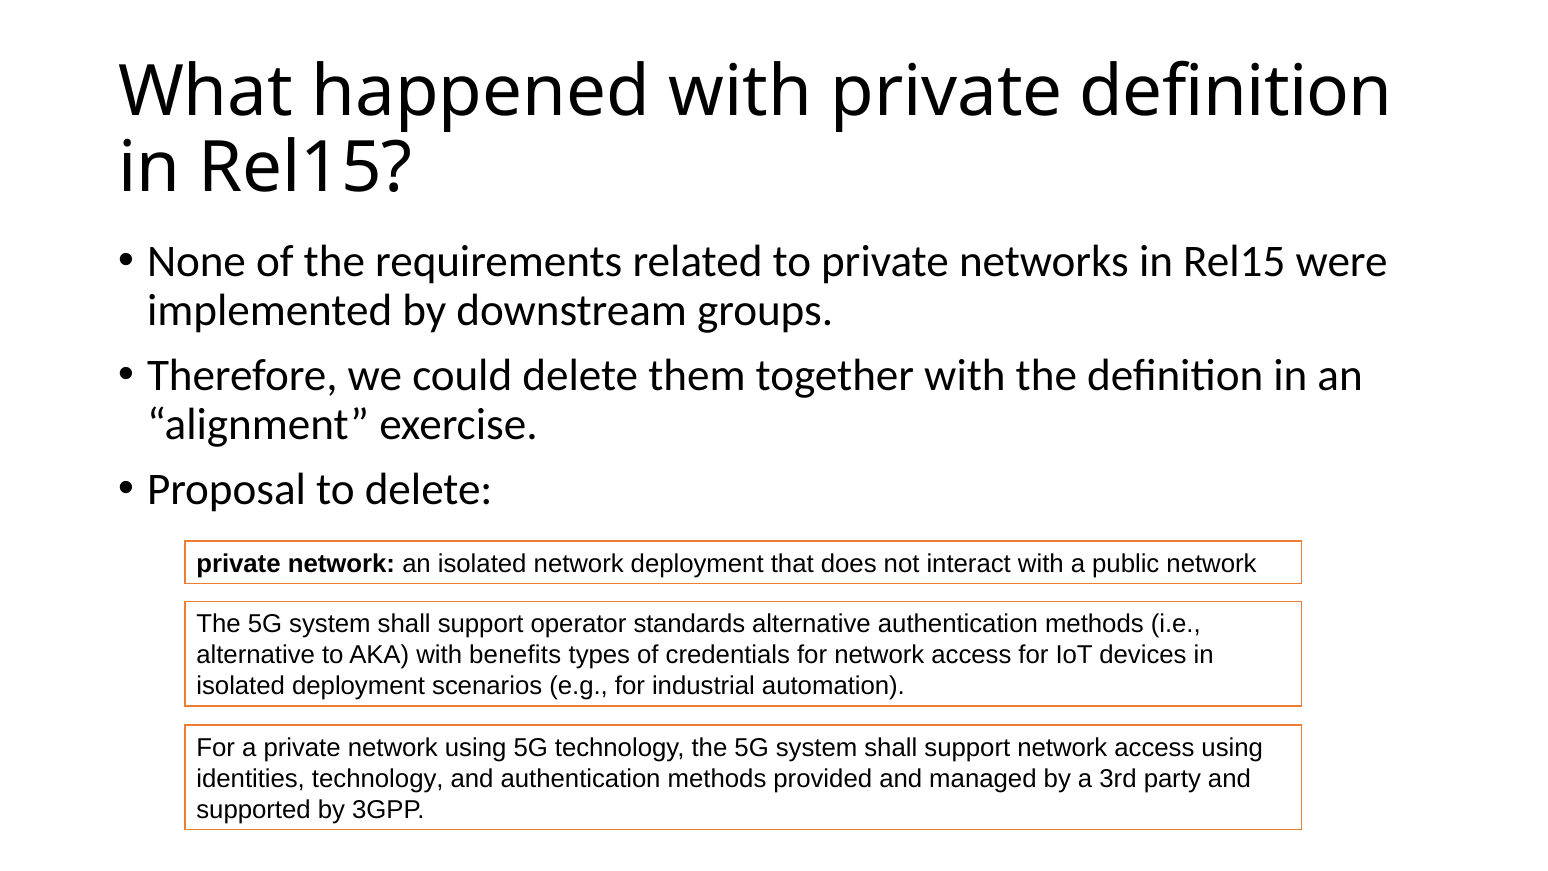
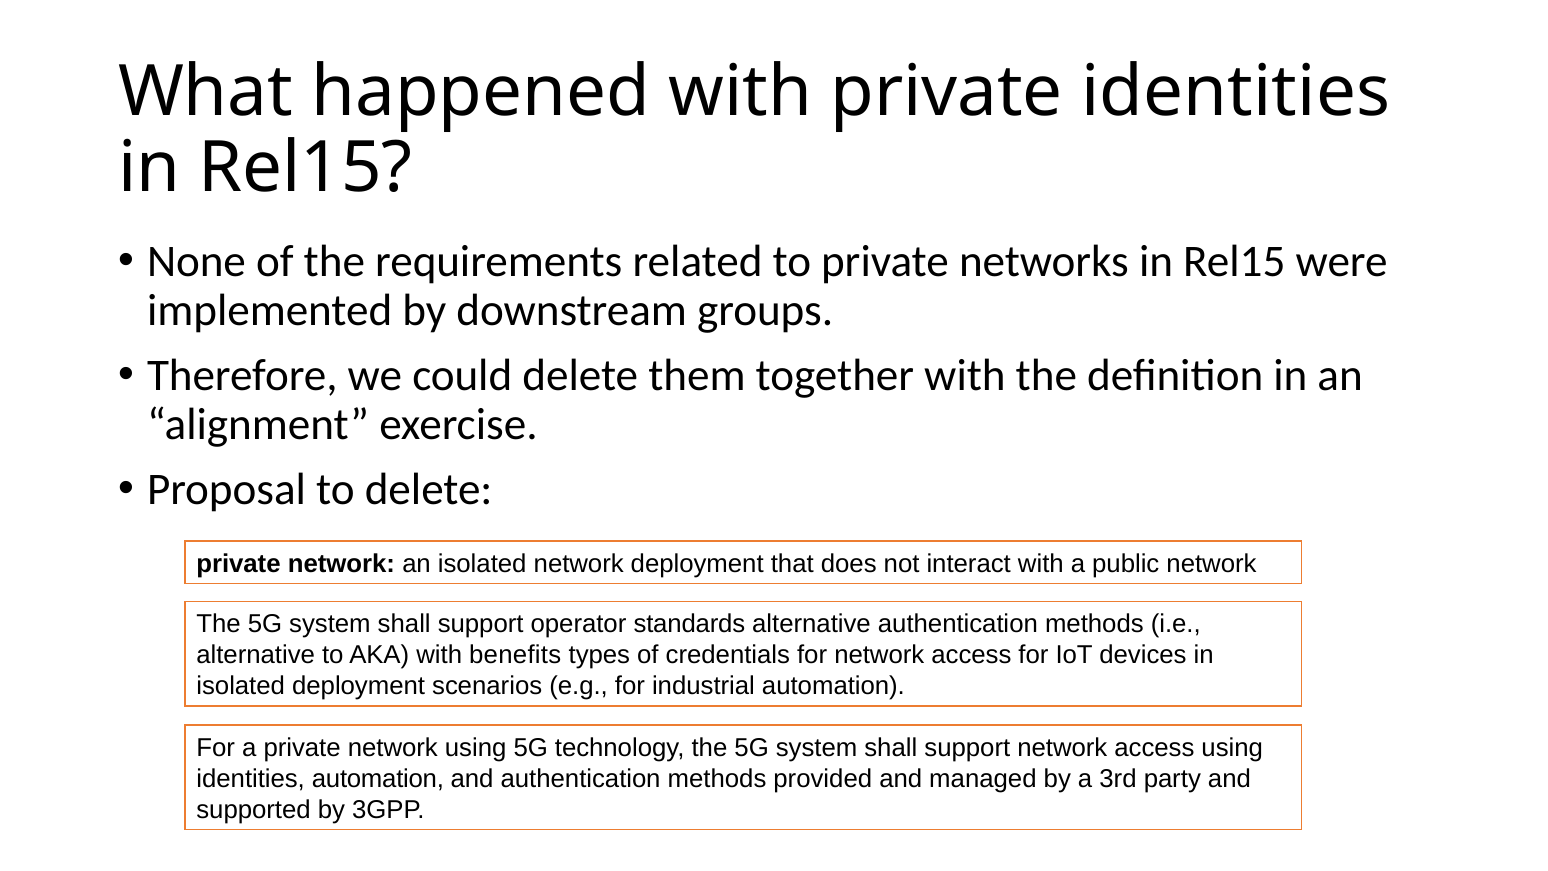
private definition: definition -> identities (1236, 92)
identities technology: technology -> automation (378, 779)
